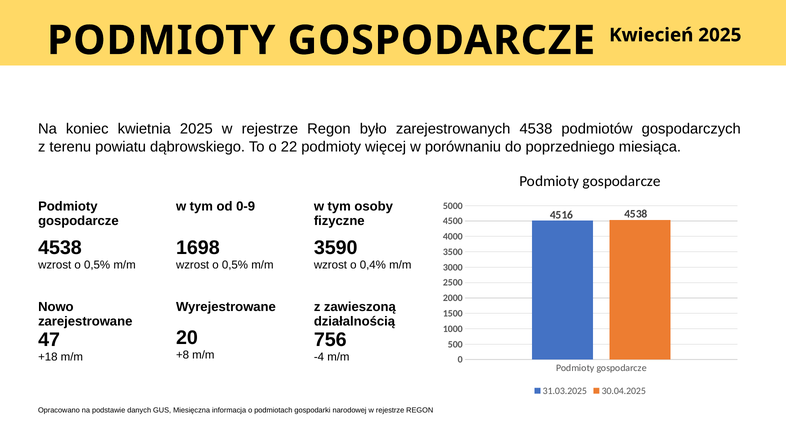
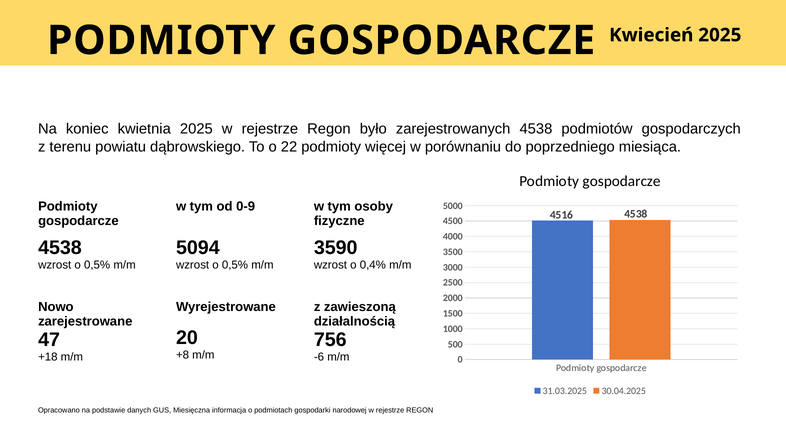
1698: 1698 -> 5094 (198, 248)
-4: -4 -> -6 (319, 357)
